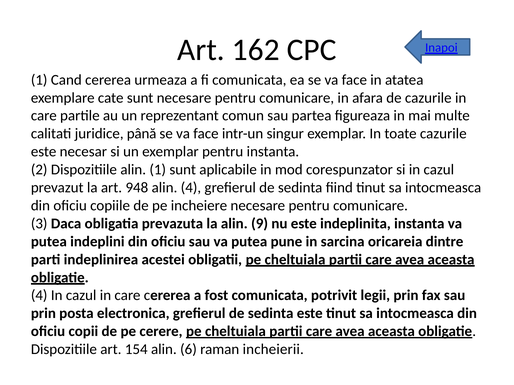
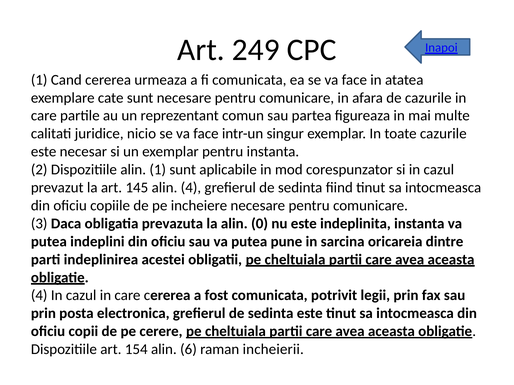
162: 162 -> 249 (256, 50)
până: până -> nicio (142, 134)
948: 948 -> 145 (137, 188)
9: 9 -> 0 (260, 224)
